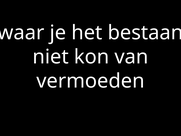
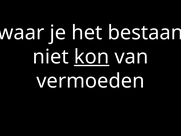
kon underline: none -> present (92, 57)
